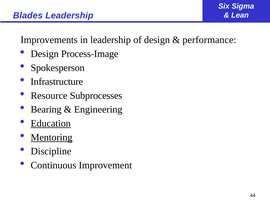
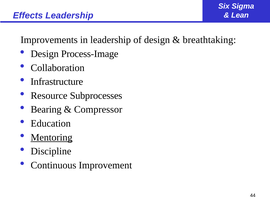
Blades: Blades -> Effects (28, 15)
performance: performance -> breathtaking (209, 40)
Spokesperson: Spokesperson -> Collaboration (58, 68)
Engineering: Engineering -> Compressor (98, 109)
Education underline: present -> none (51, 123)
